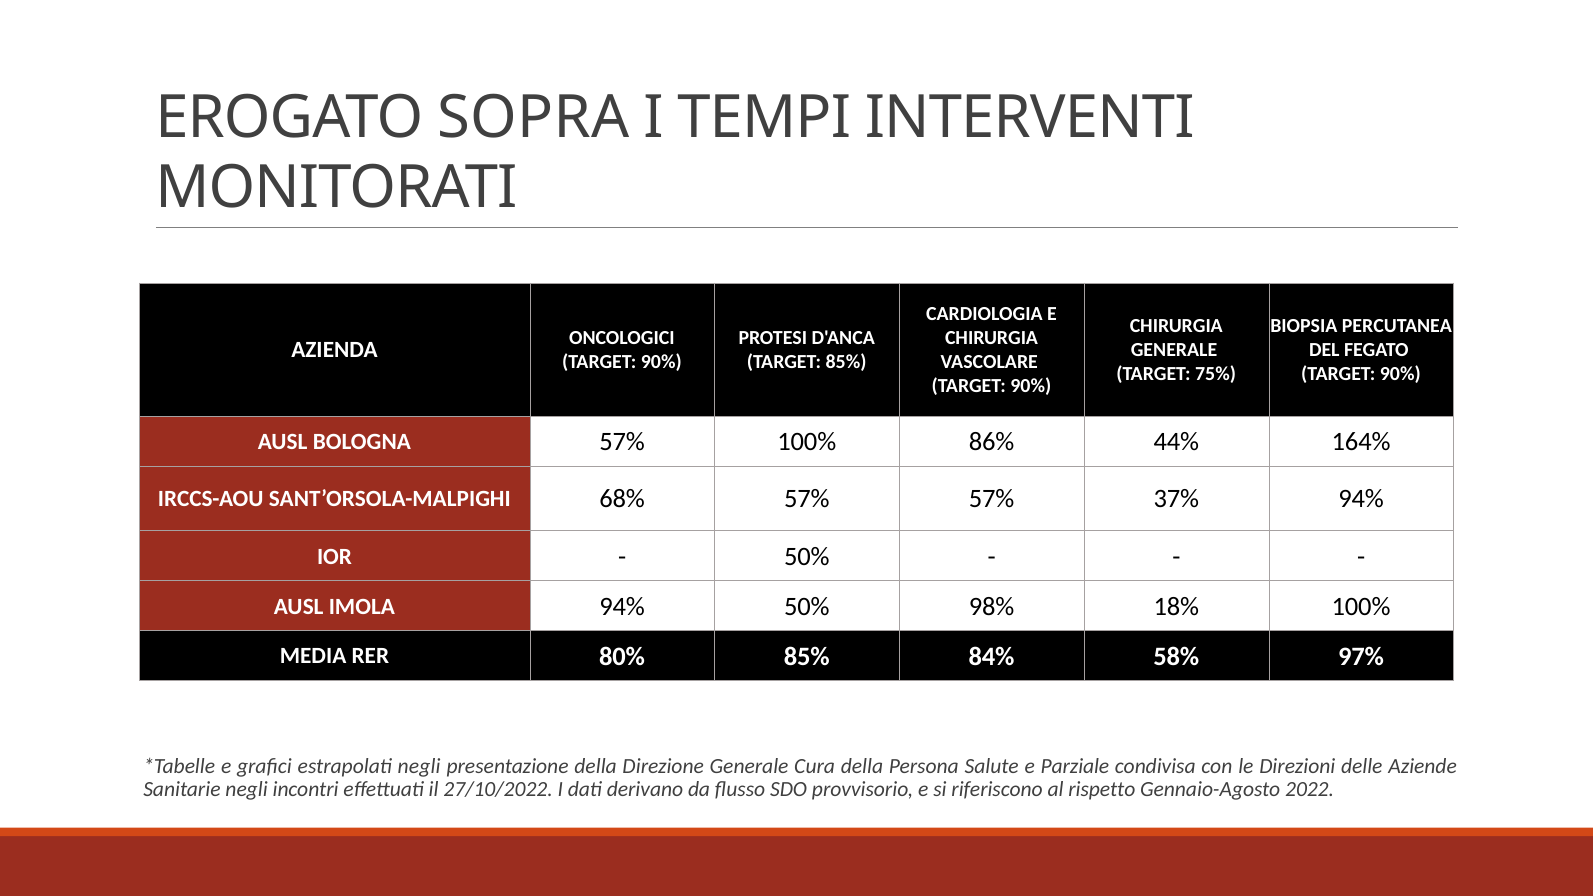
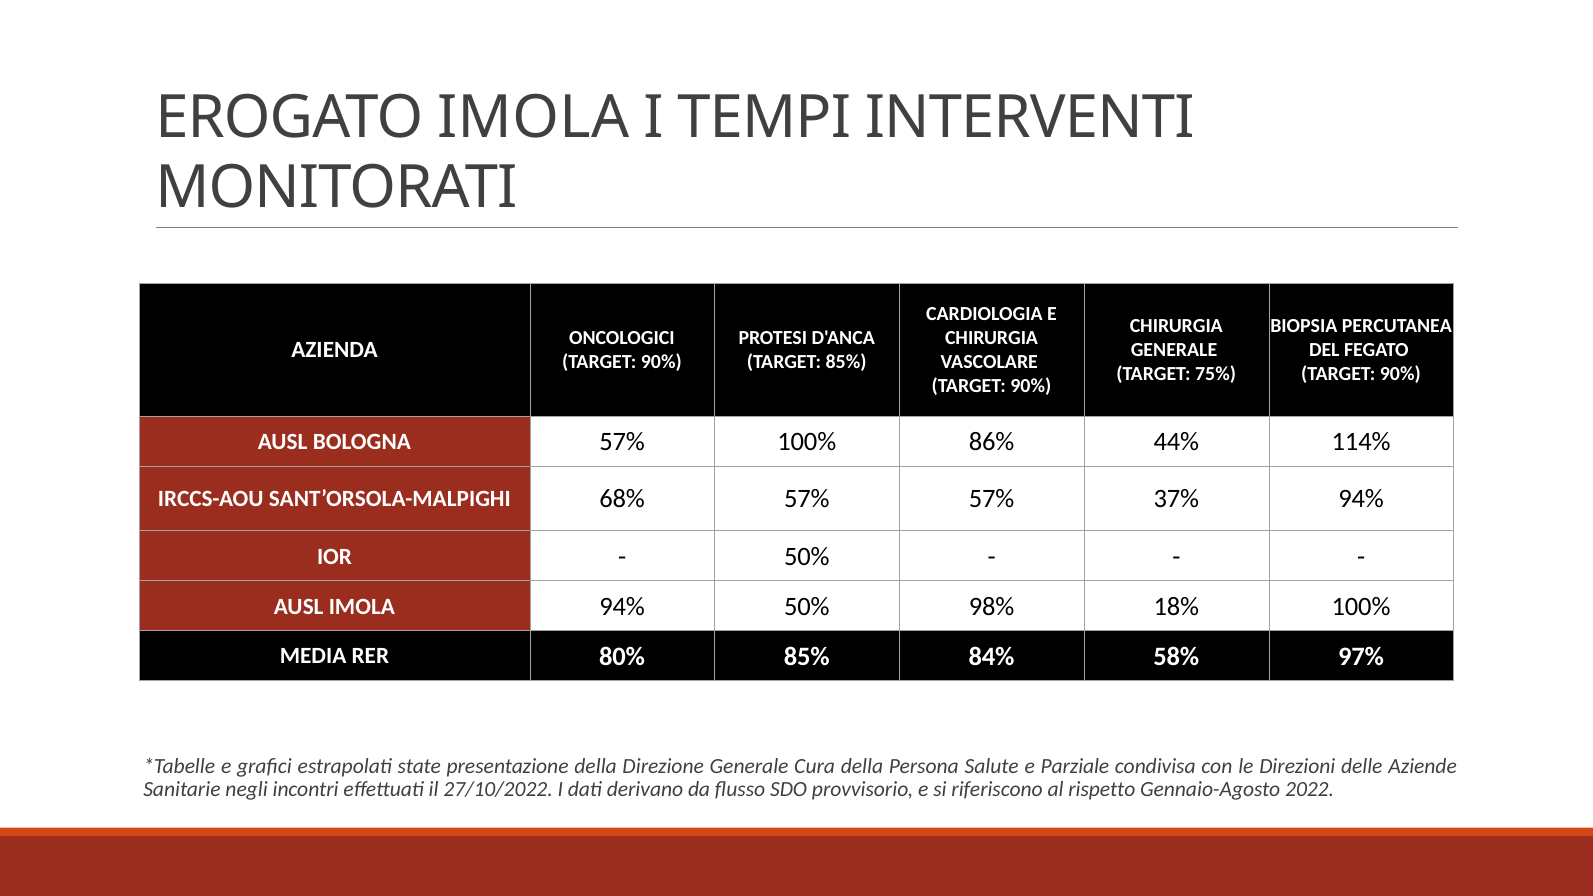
EROGATO SOPRA: SOPRA -> IMOLA (533, 118)
164%: 164% -> 114% (1361, 441)
estrapolati negli: negli -> state (419, 766)
